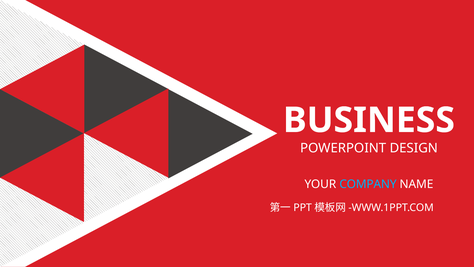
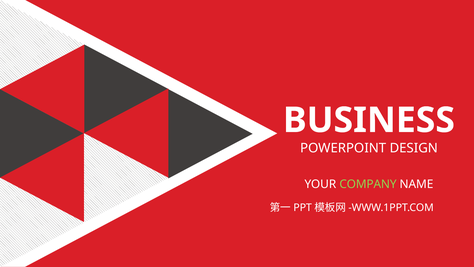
COMPANY colour: light blue -> light green (368, 184)
